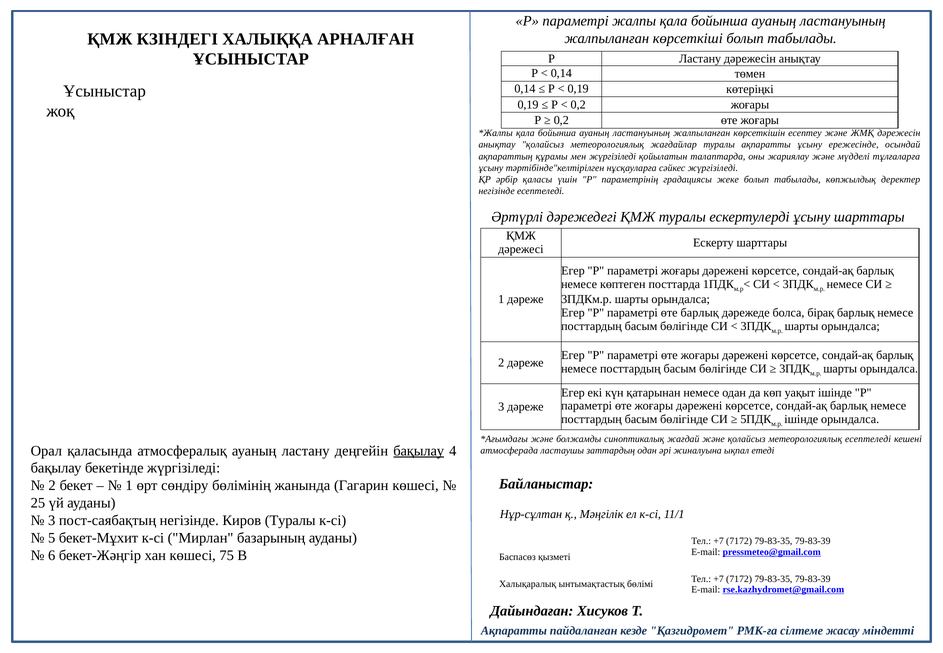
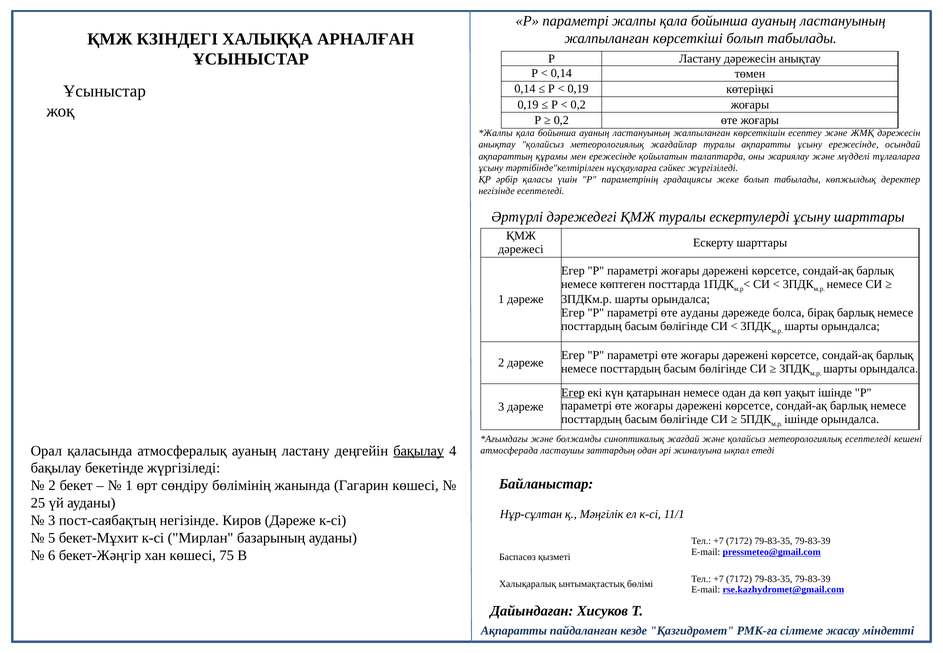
мен жүргізіледі: жүргізіледі -> ережесінде (613, 156)
өте барлық: барлық -> ауданы (700, 313)
Егер underline: none -> present (573, 392)
Киров Туралы: Туралы -> Дәреже (290, 520)
